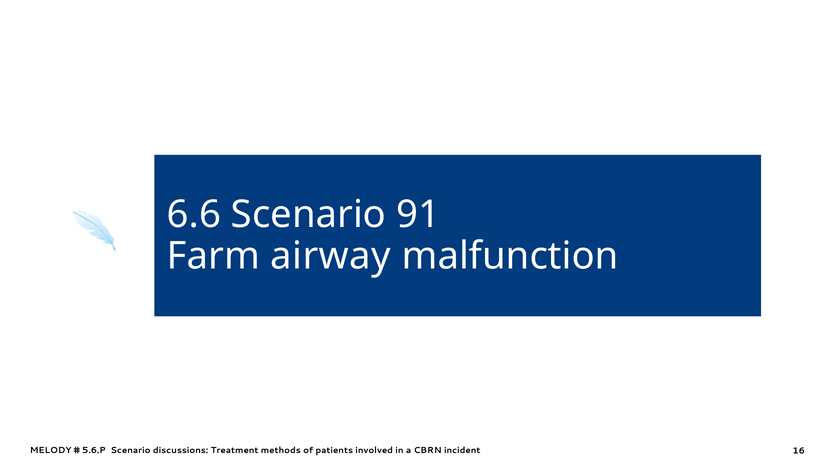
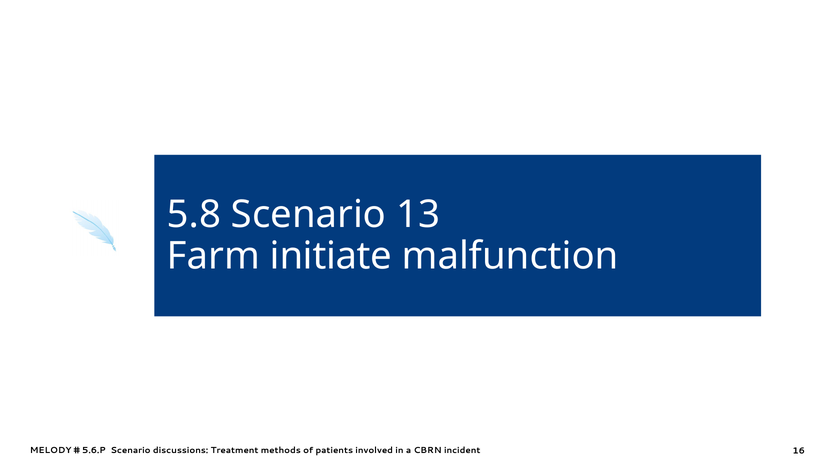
6.6: 6.6 -> 5.8 (194, 215)
91: 91 -> 13 (418, 215)
airway: airway -> initiate (331, 256)
